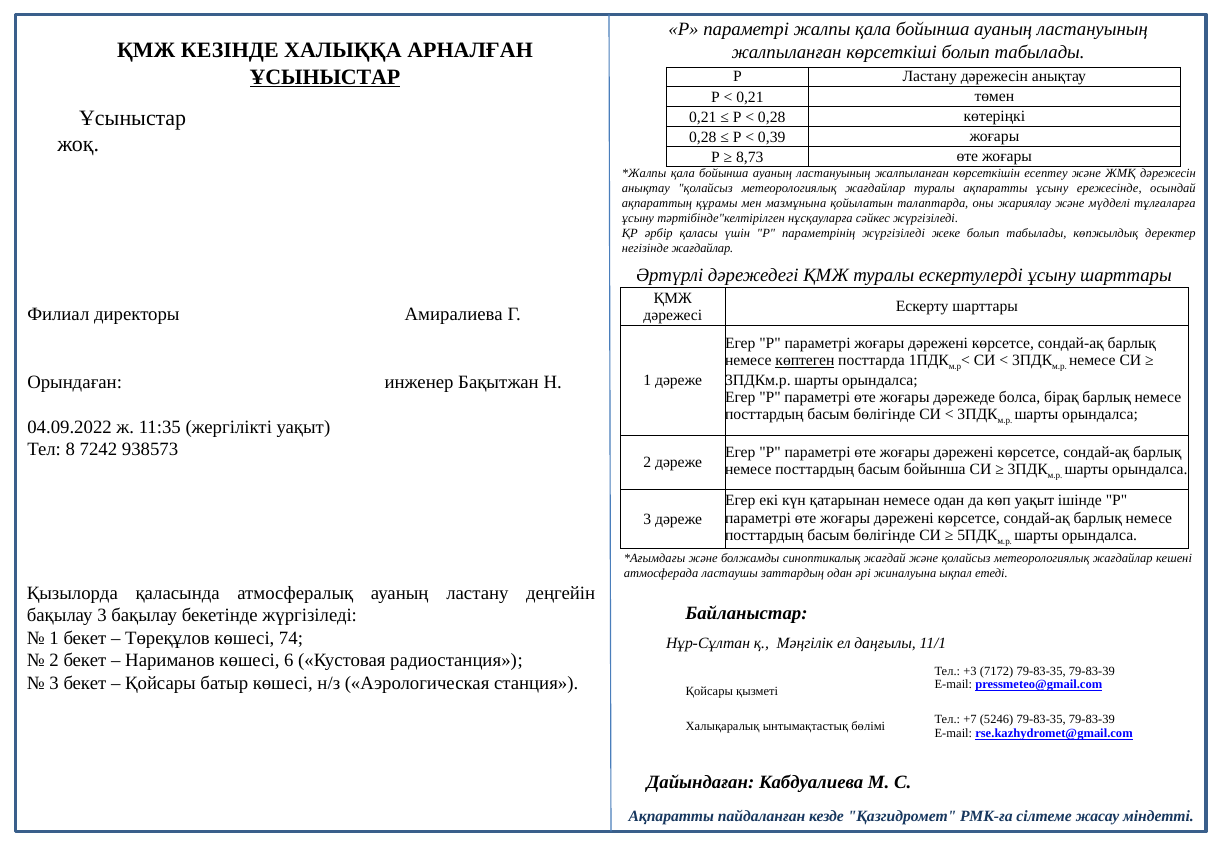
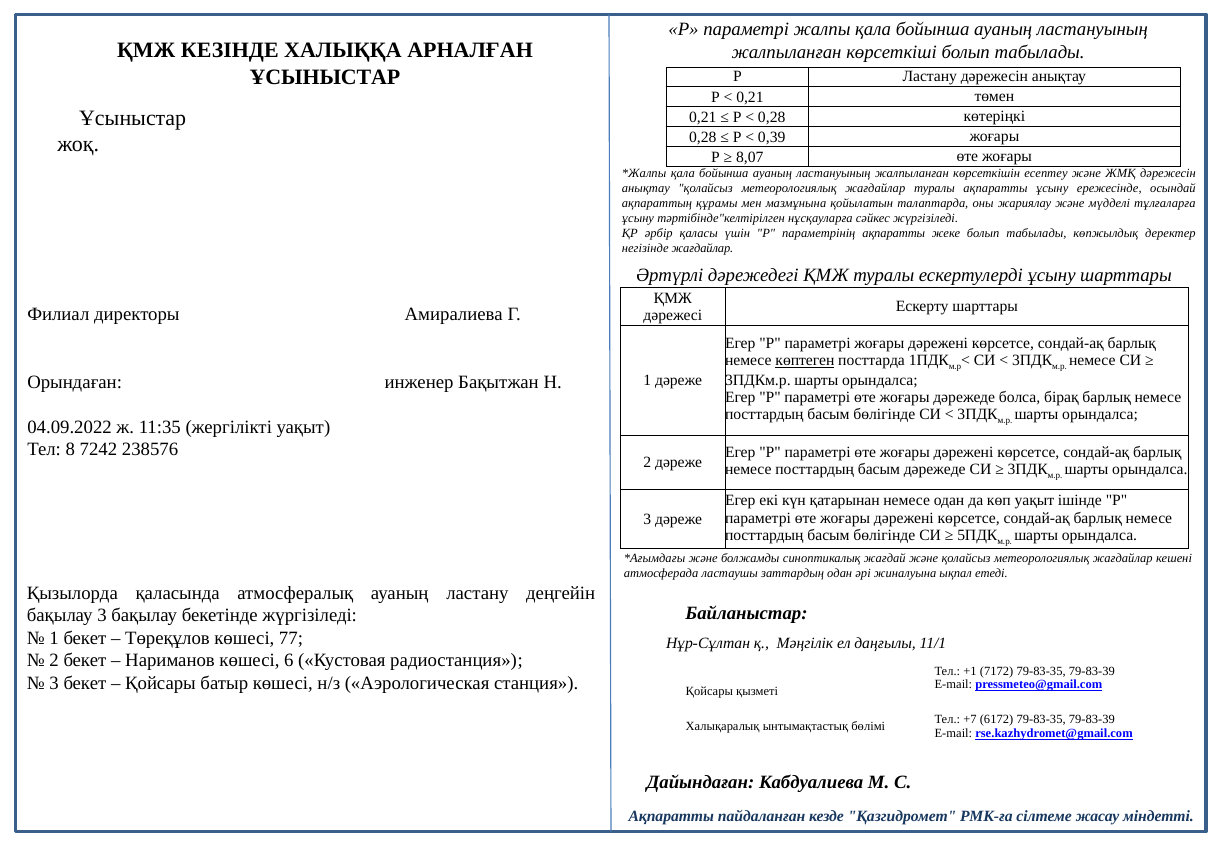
ҰСЫНЫСТАР underline: present -> none (325, 77)
8,73: 8,73 -> 8,07 (750, 157)
параметрінің жүргізіледі: жүргізіледі -> ақпаратты (894, 233)
938573: 938573 -> 238576 (150, 450)
басым бойынша: бойынша -> дәрежеде (935, 470)
74: 74 -> 77 (291, 638)
+3: +3 -> +1 (970, 671)
5246: 5246 -> 6172 (997, 720)
